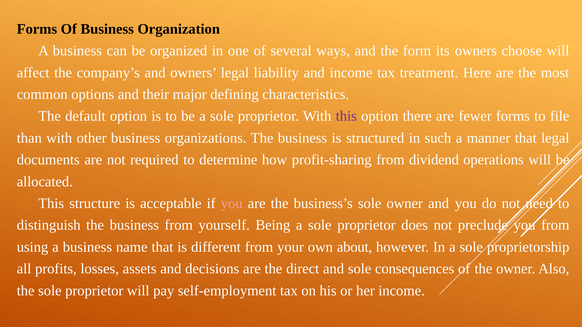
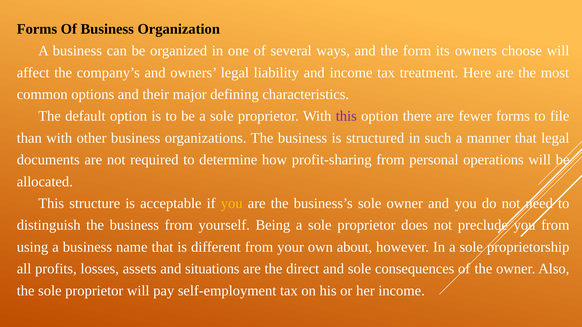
dividend: dividend -> personal (434, 160)
you colour: pink -> yellow (232, 204)
decisions: decisions -> situations (212, 269)
